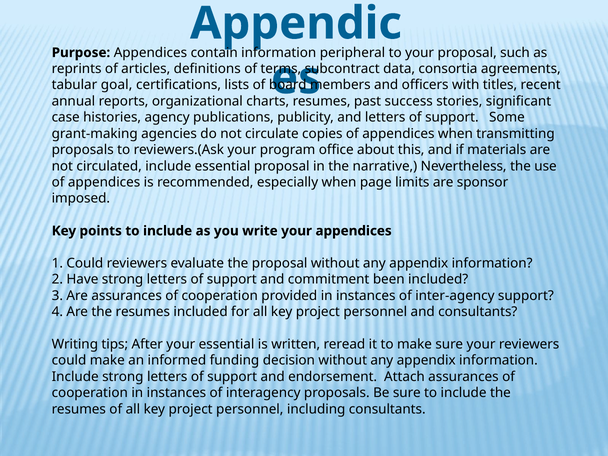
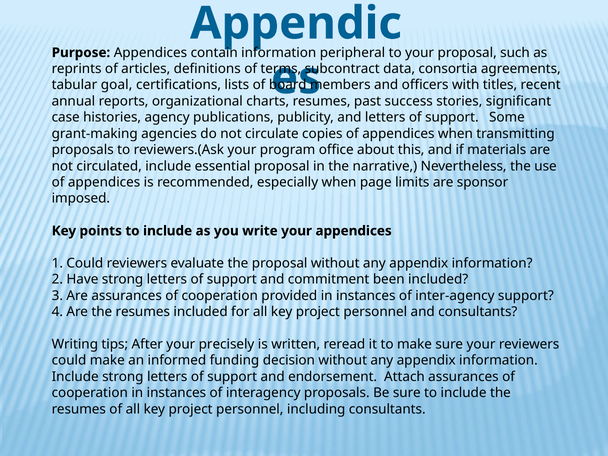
your essential: essential -> precisely (227, 344)
